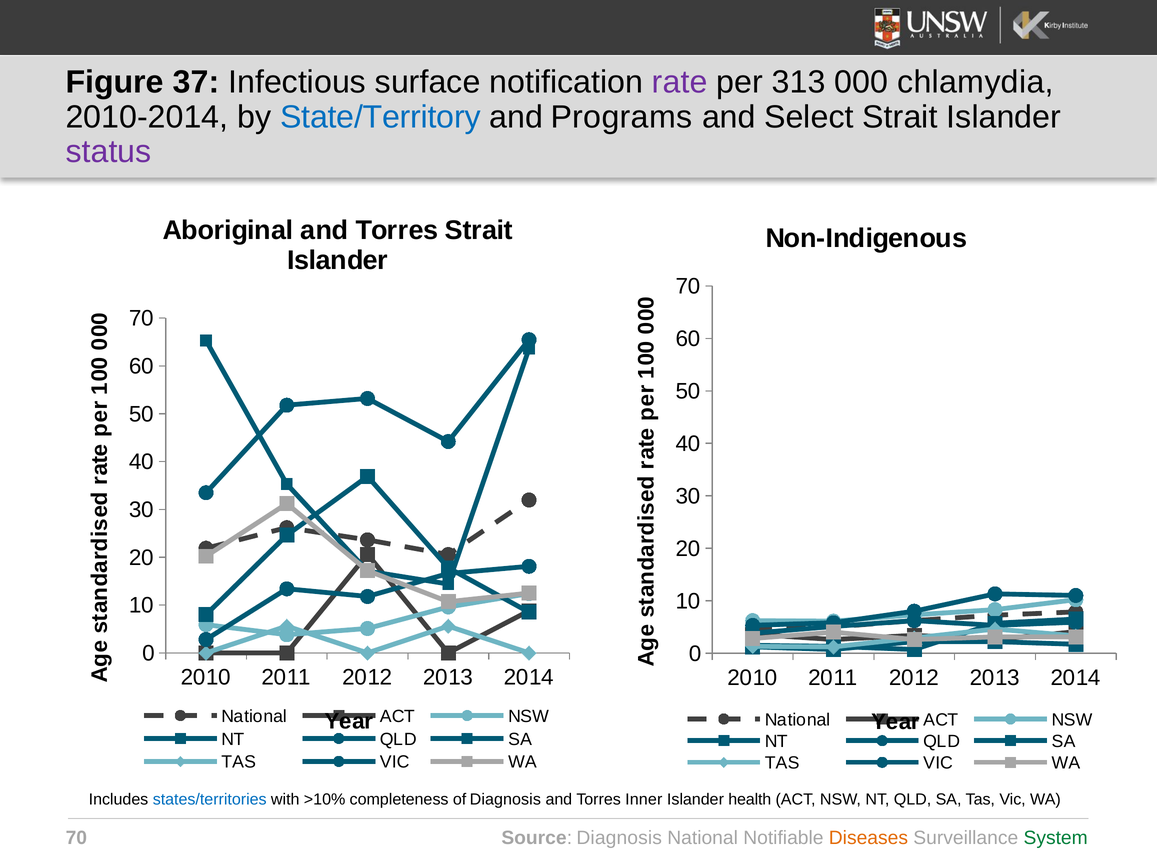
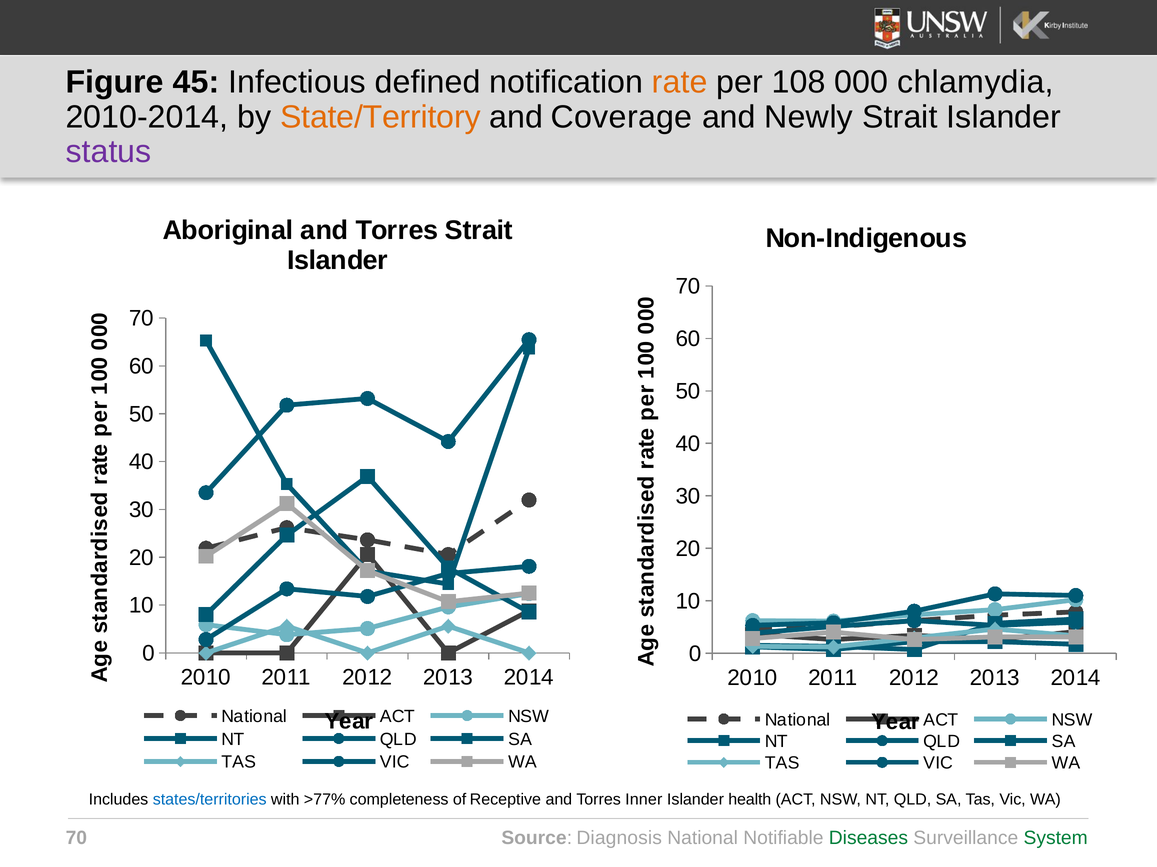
37: 37 -> 45 (196, 82)
surface: surface -> defined (428, 82)
rate colour: purple -> orange (680, 82)
313: 313 -> 108 (799, 82)
State/Territory colour: blue -> orange (380, 117)
Programs: Programs -> Coverage (621, 117)
Select: Select -> Newly (809, 117)
>10%: >10% -> >77% (325, 800)
of Diagnosis: Diagnosis -> Receptive (505, 800)
Diseases colour: orange -> green (868, 839)
